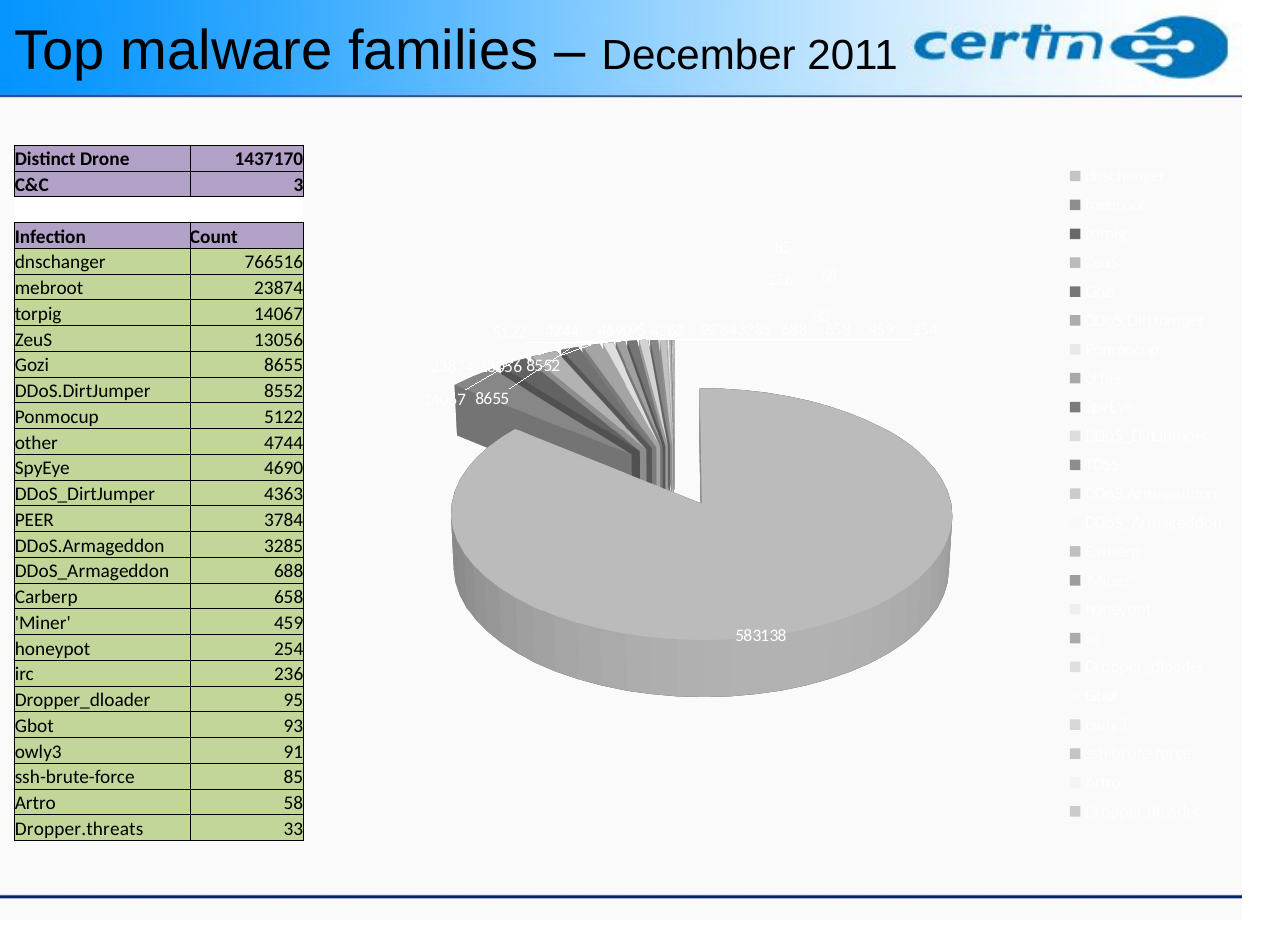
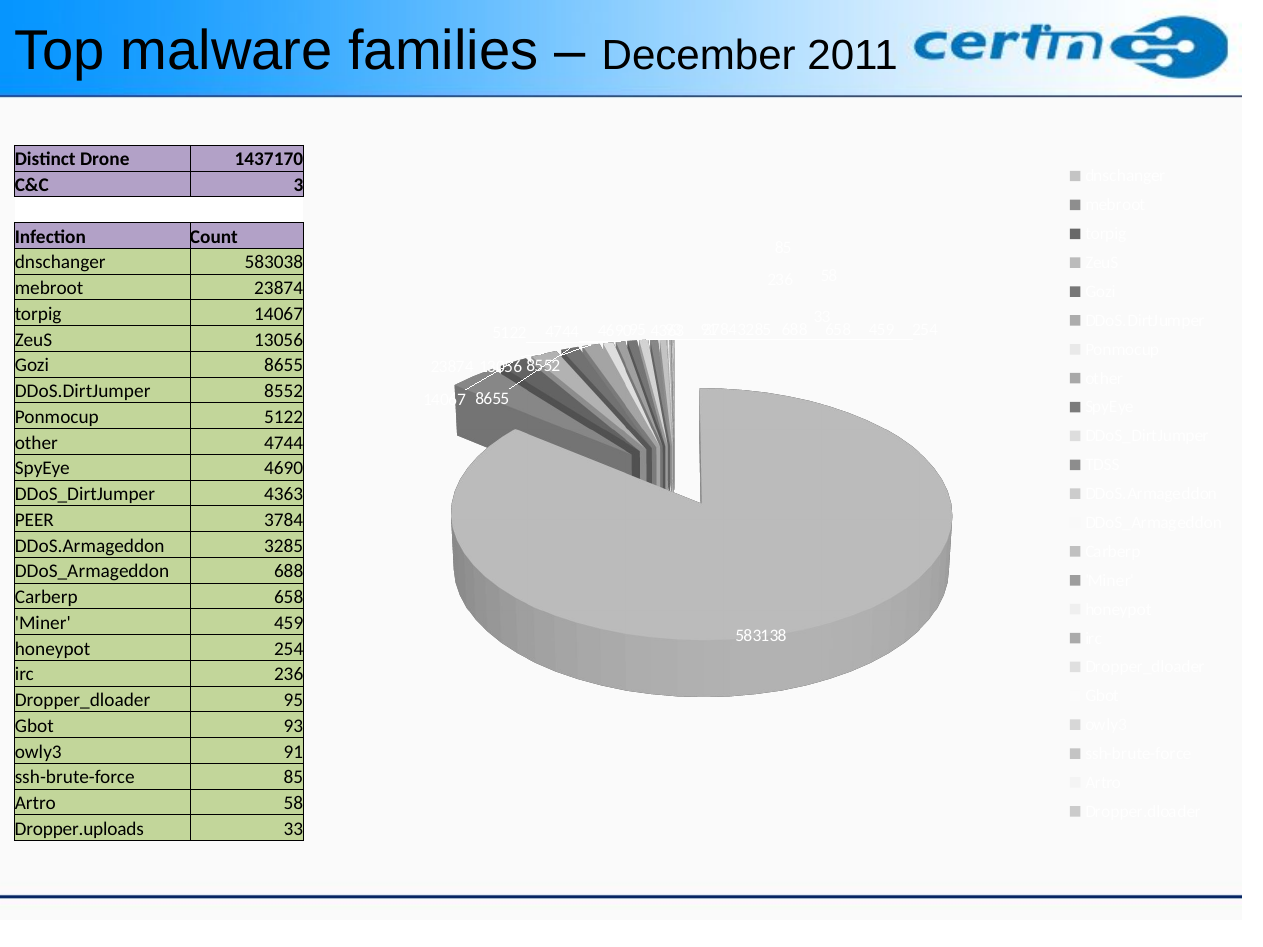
766516: 766516 -> 583038 (274, 263)
Dropper.threats: Dropper.threats -> Dropper.uploads (79, 829)
